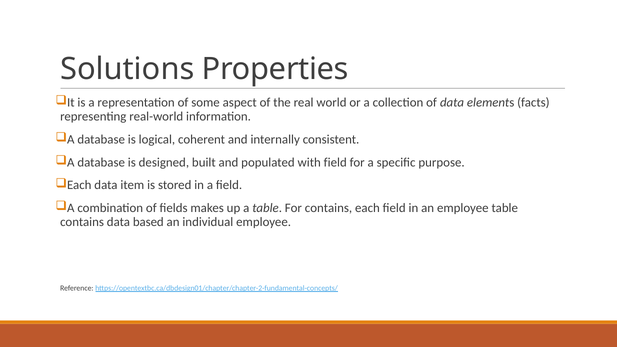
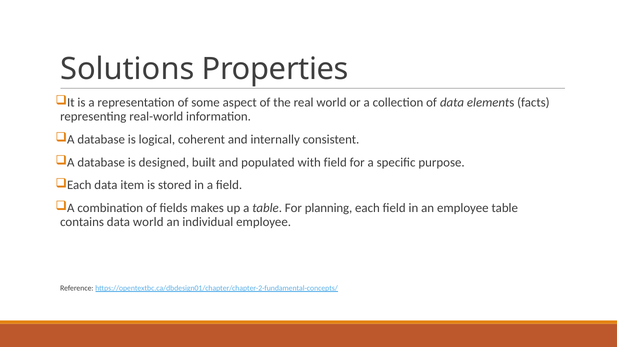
For contains: contains -> planning (329, 208)
data based: based -> world (148, 222)
